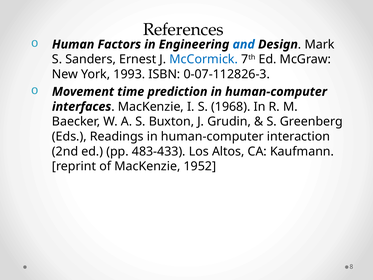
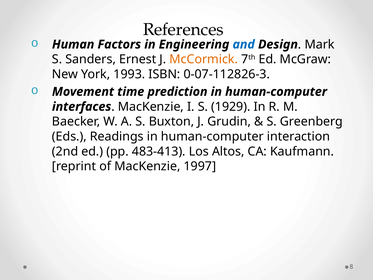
McCormick colour: blue -> orange (204, 59)
1968: 1968 -> 1929 (231, 107)
483-433: 483-433 -> 483-413 (159, 151)
1952: 1952 -> 1997 (200, 166)
